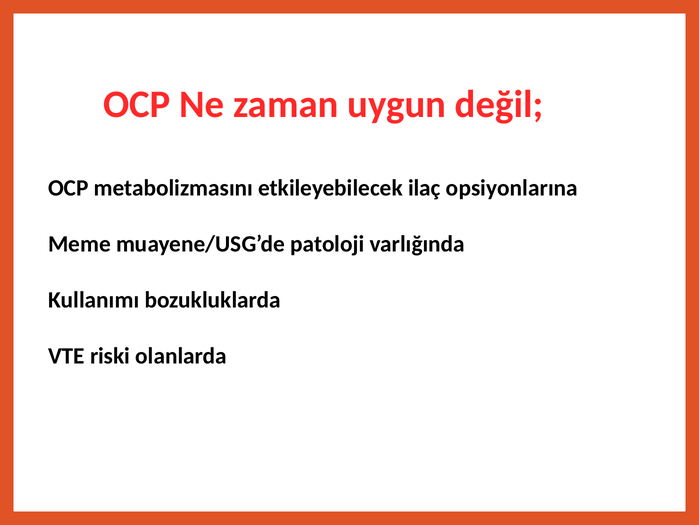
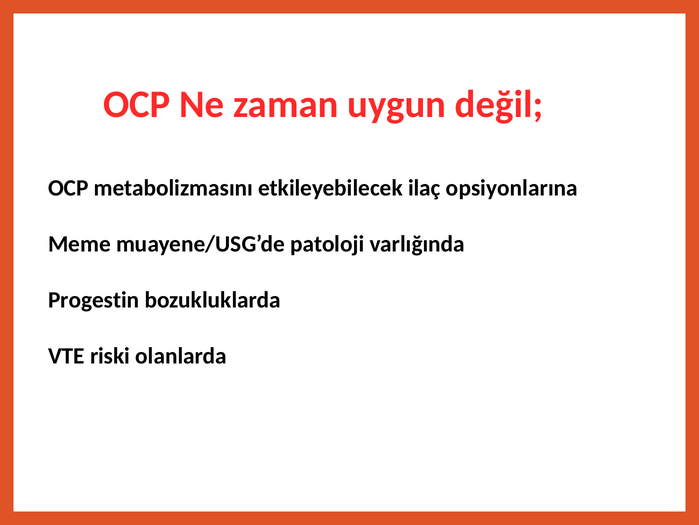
Kullanımı: Kullanımı -> Progestin (94, 299)
